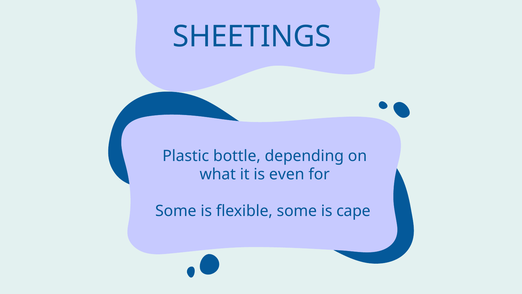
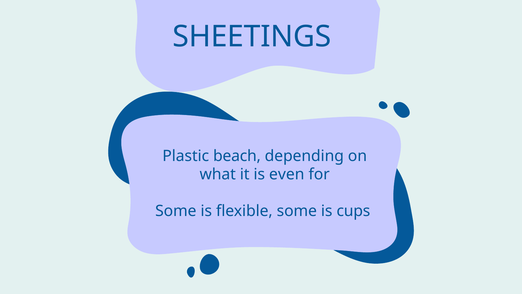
bottle: bottle -> beach (237, 156)
cape: cape -> cups (353, 211)
